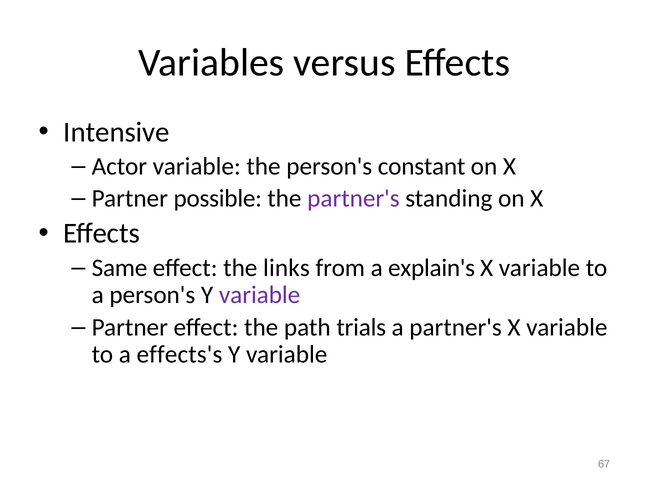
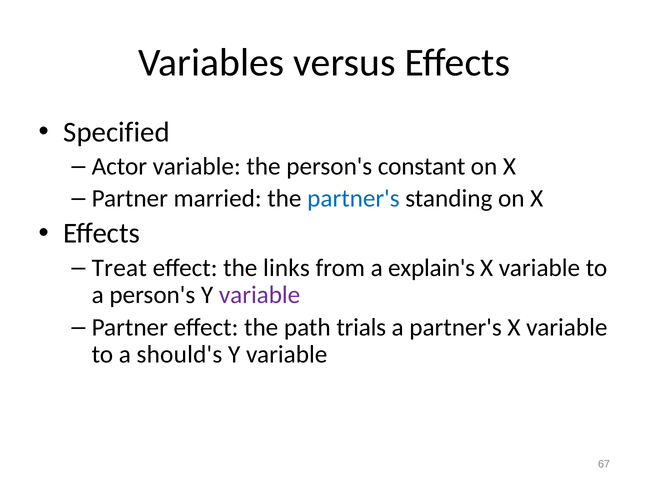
Intensive: Intensive -> Specified (117, 132)
possible: possible -> married (218, 199)
partner's colour: purple -> blue (353, 199)
Same: Same -> Treat (119, 268)
effects's: effects's -> should's (179, 355)
